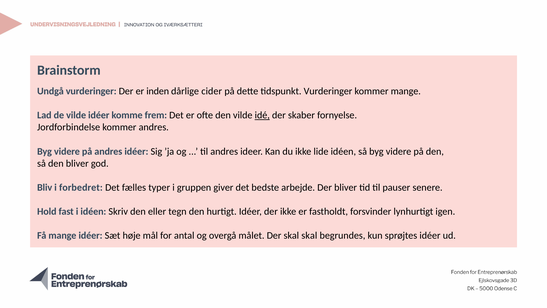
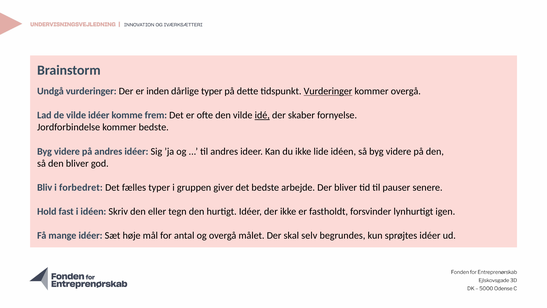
dårlige cider: cider -> typer (212, 91)
Vurderinger underline: none -> present (328, 91)
kommer mange: mange -> overgå (406, 91)
kommer andres: andres -> bedste (154, 127)
skal skal: skal -> selv (309, 235)
